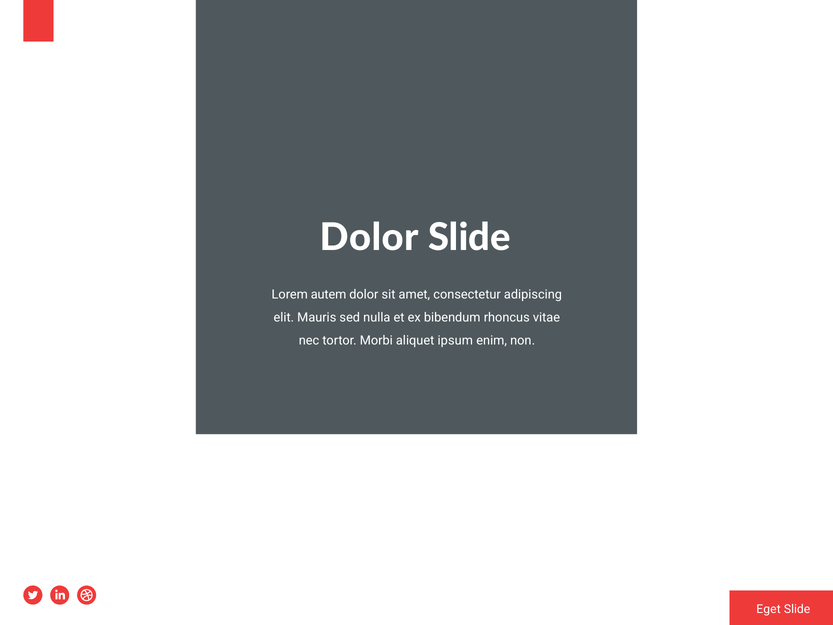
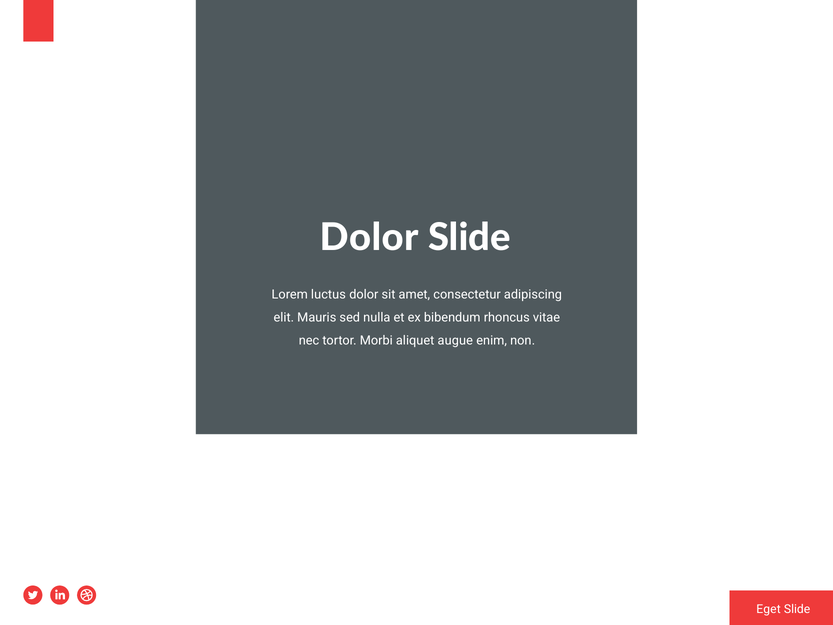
autem: autem -> luctus (328, 295)
ipsum: ipsum -> augue (455, 340)
